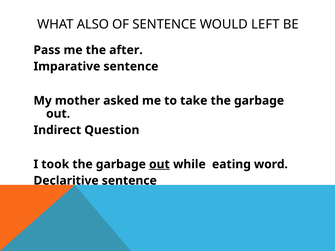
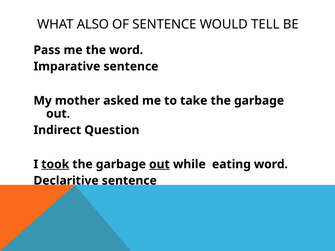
LEFT: LEFT -> TELL (265, 24)
the after: after -> word (126, 50)
took underline: none -> present (55, 164)
